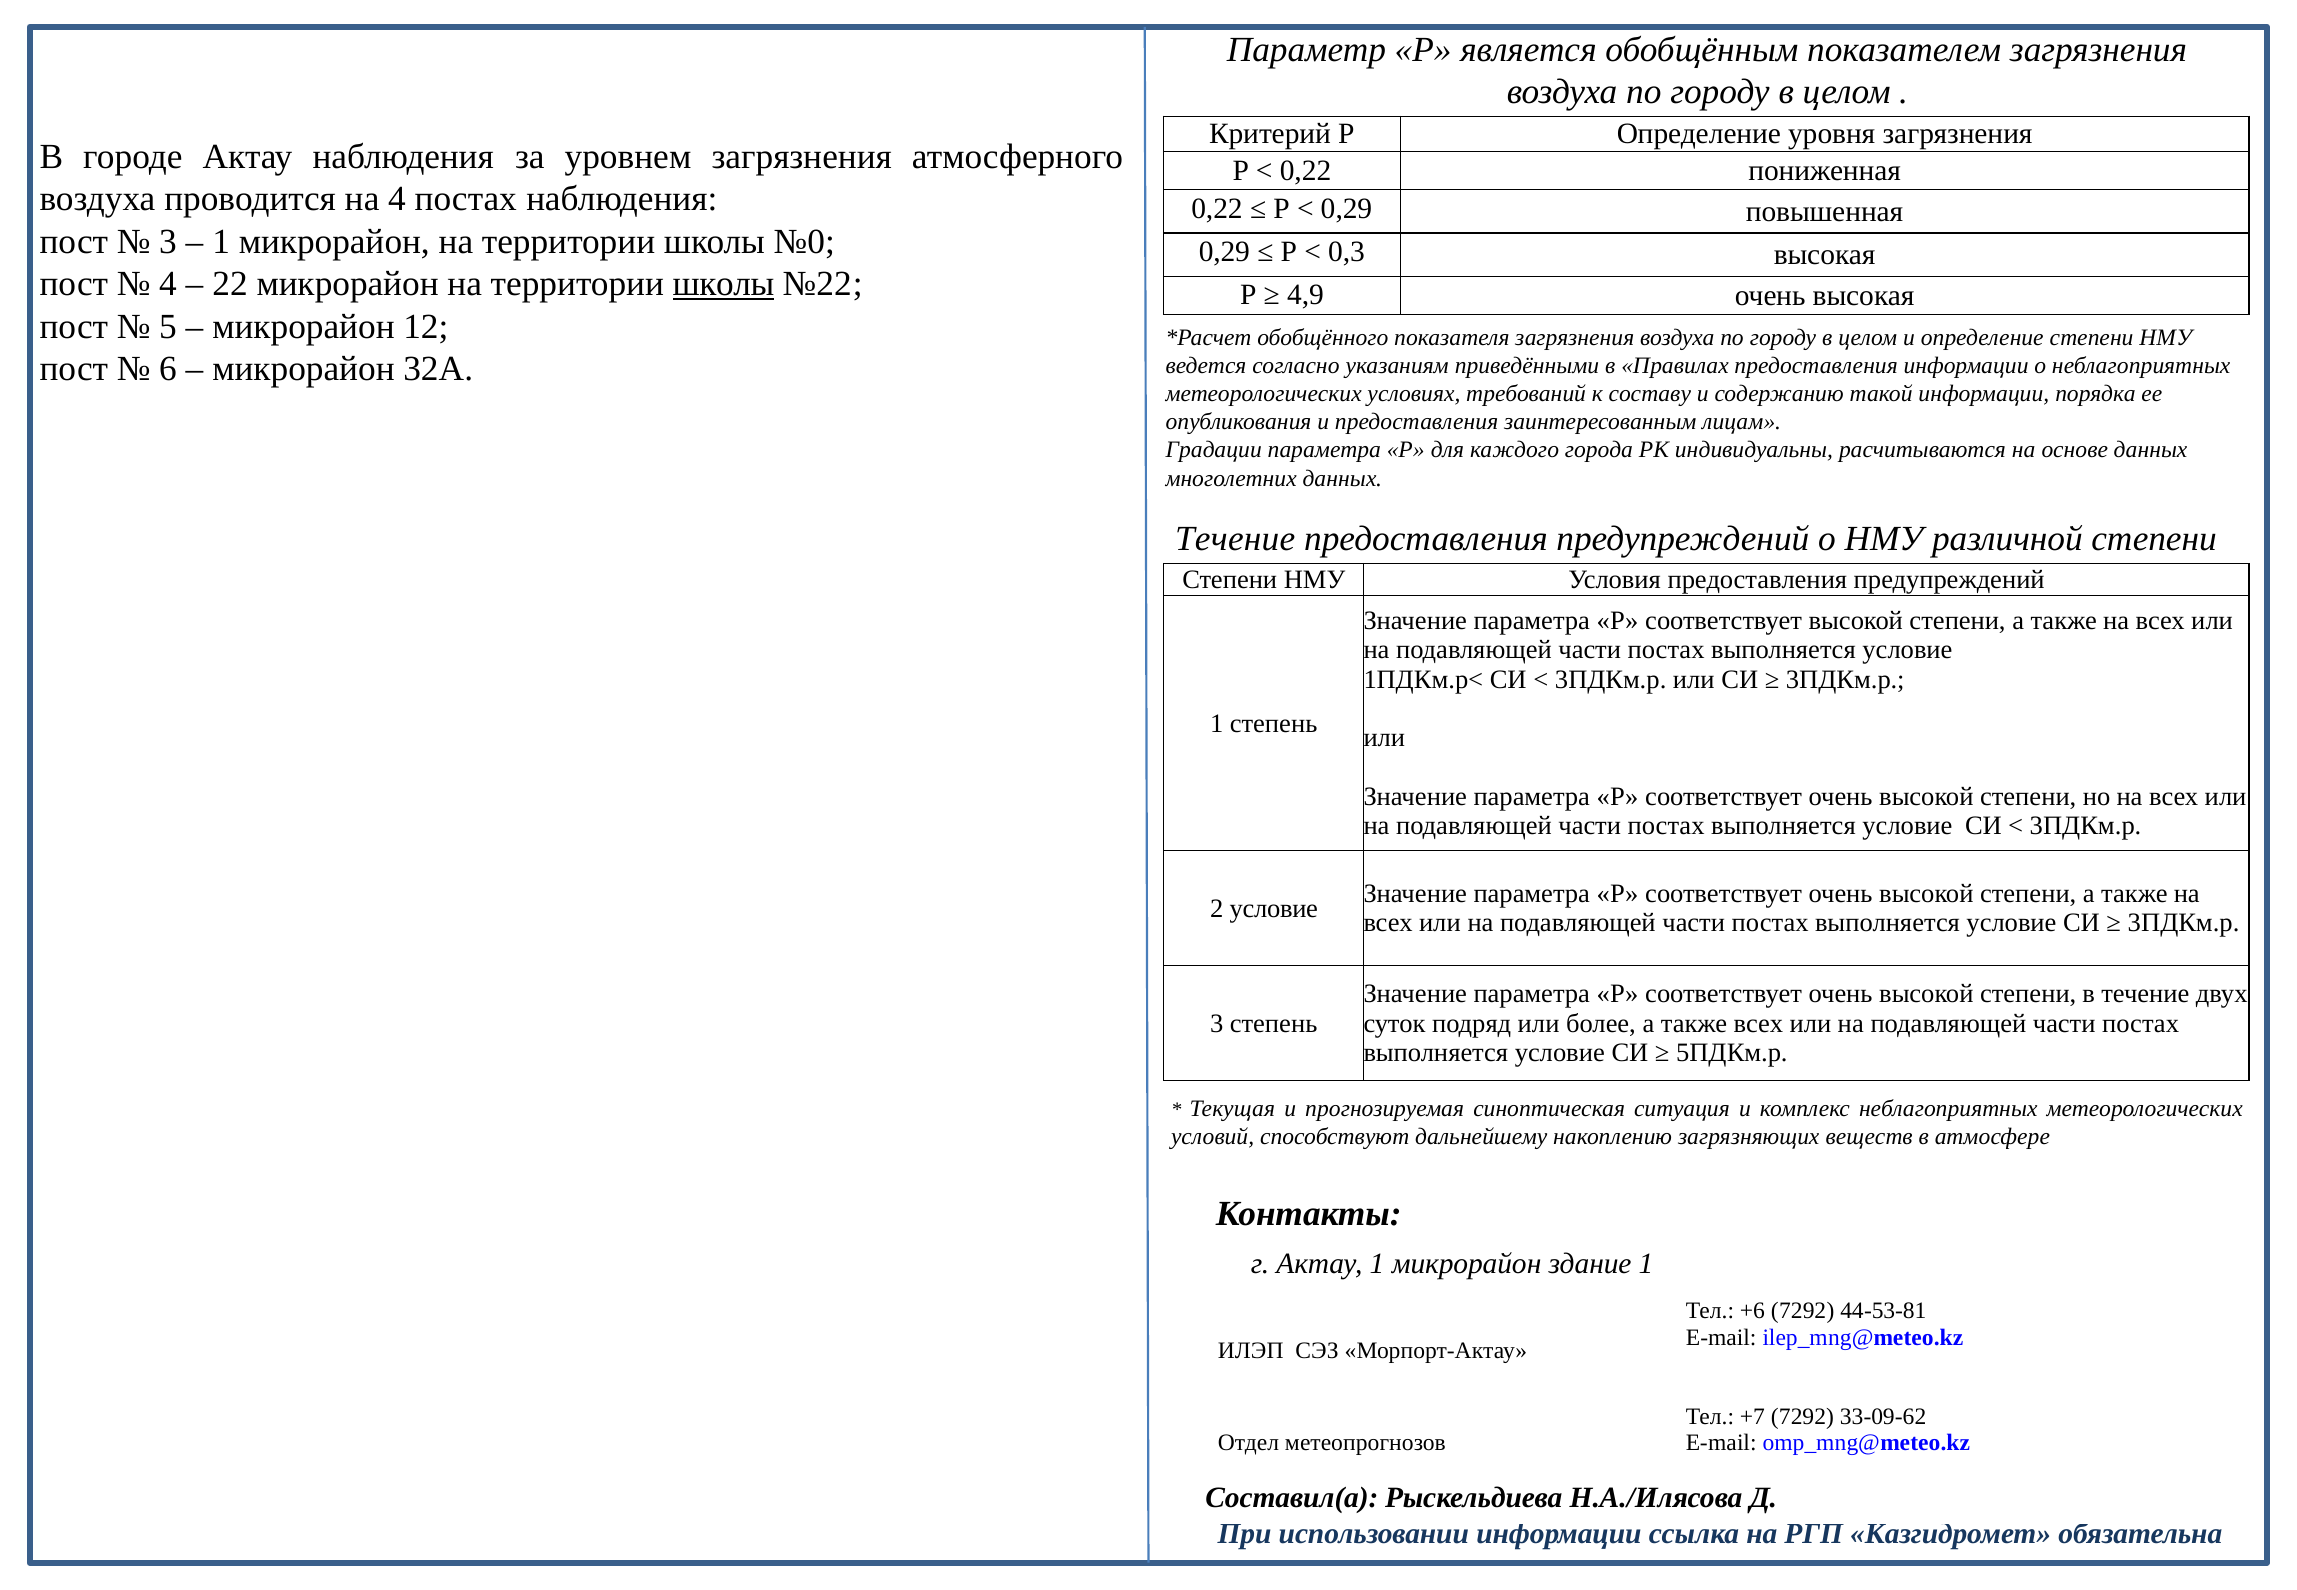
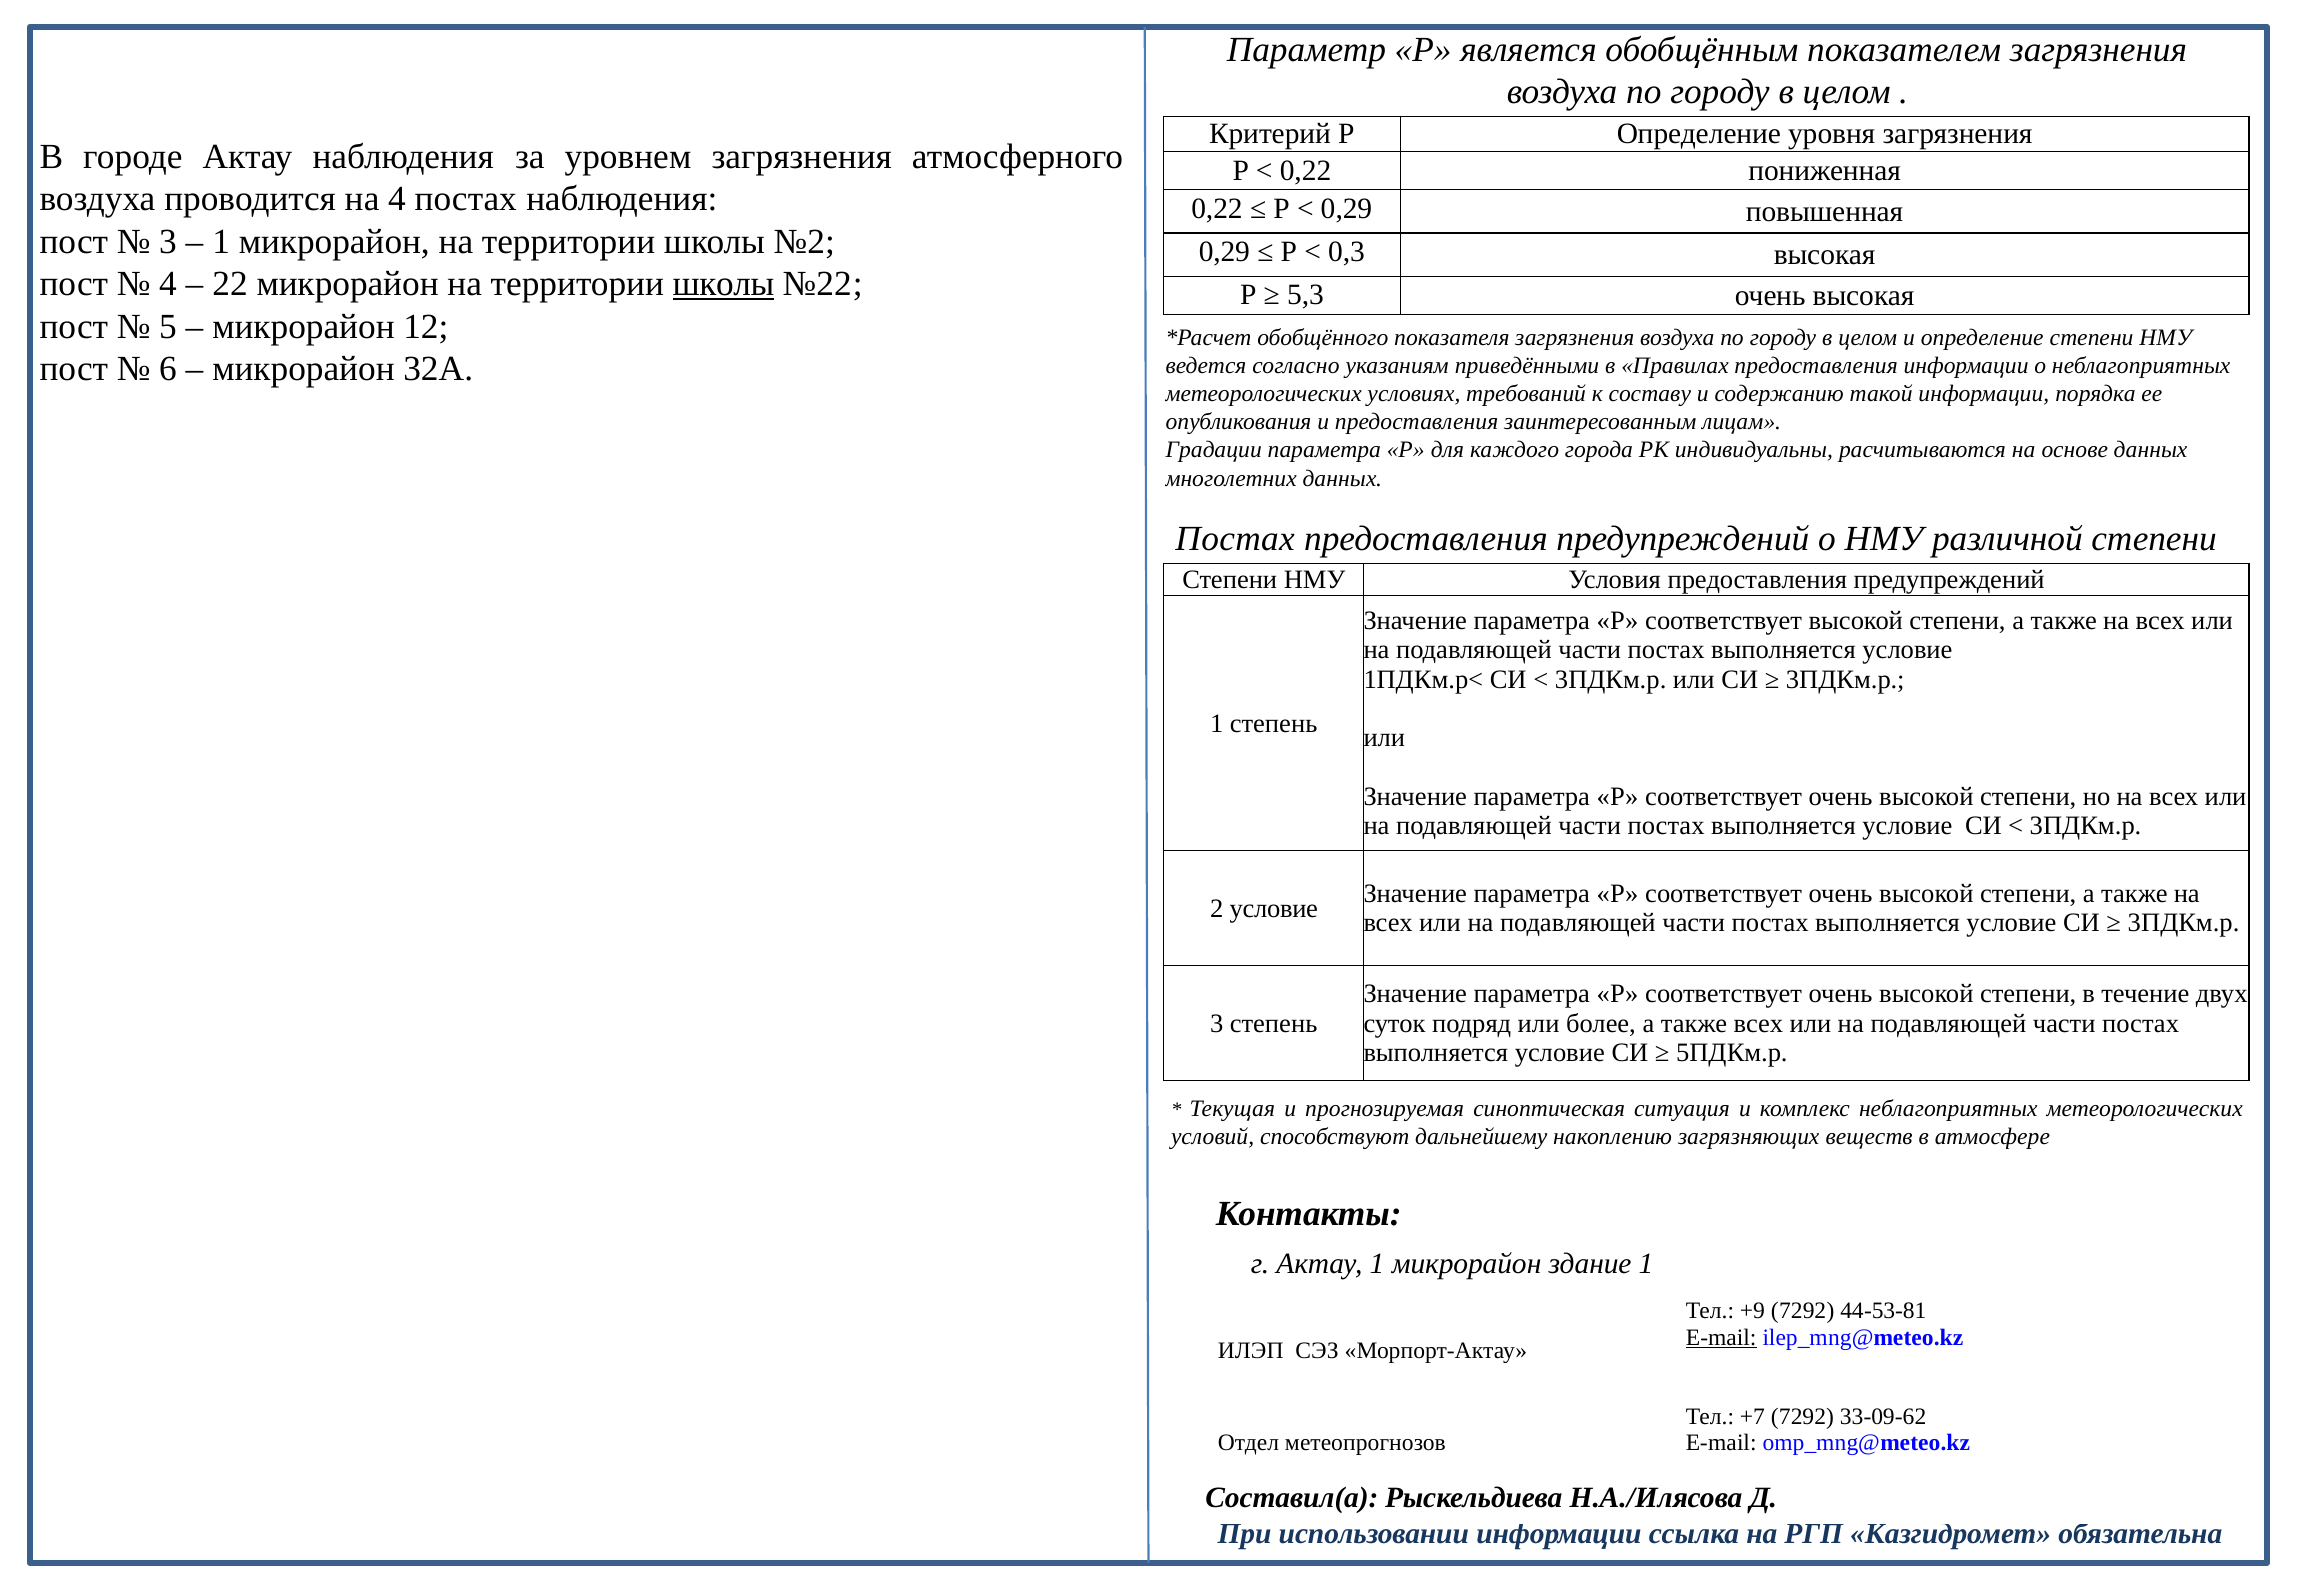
№0: №0 -> №2 (804, 242)
4,9: 4,9 -> 5,3 (1306, 295)
Течение: Течение -> Постах (1235, 539)
+6: +6 -> +9 (1752, 1311)
E-mail underline: none -> present (1721, 1337)
